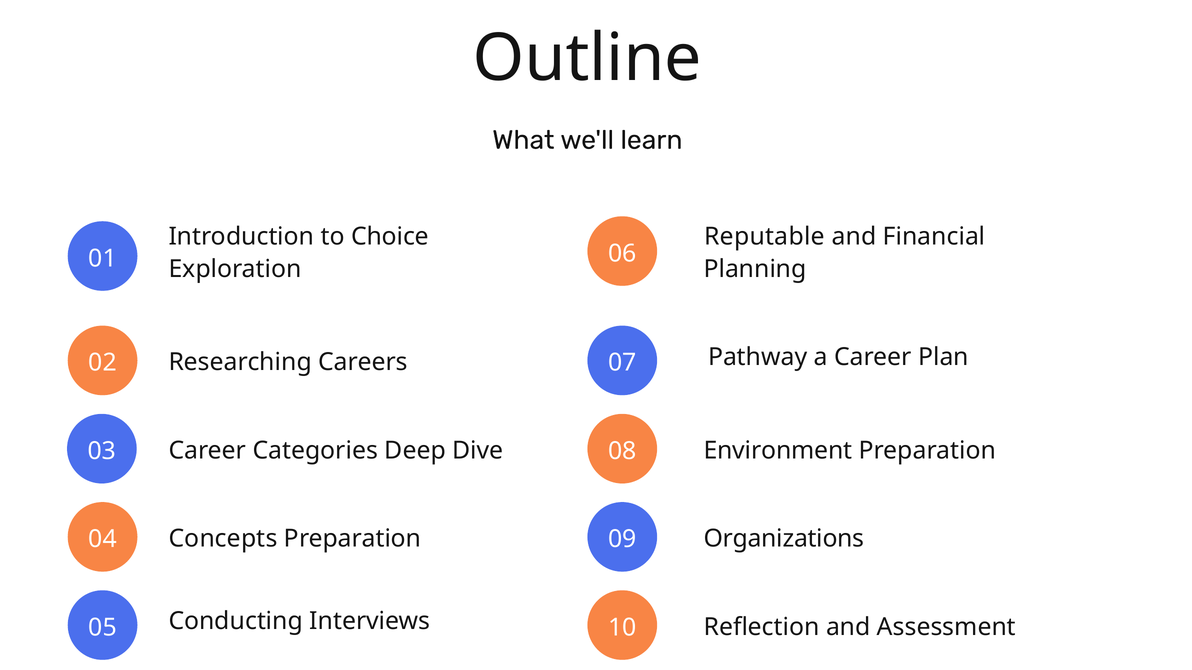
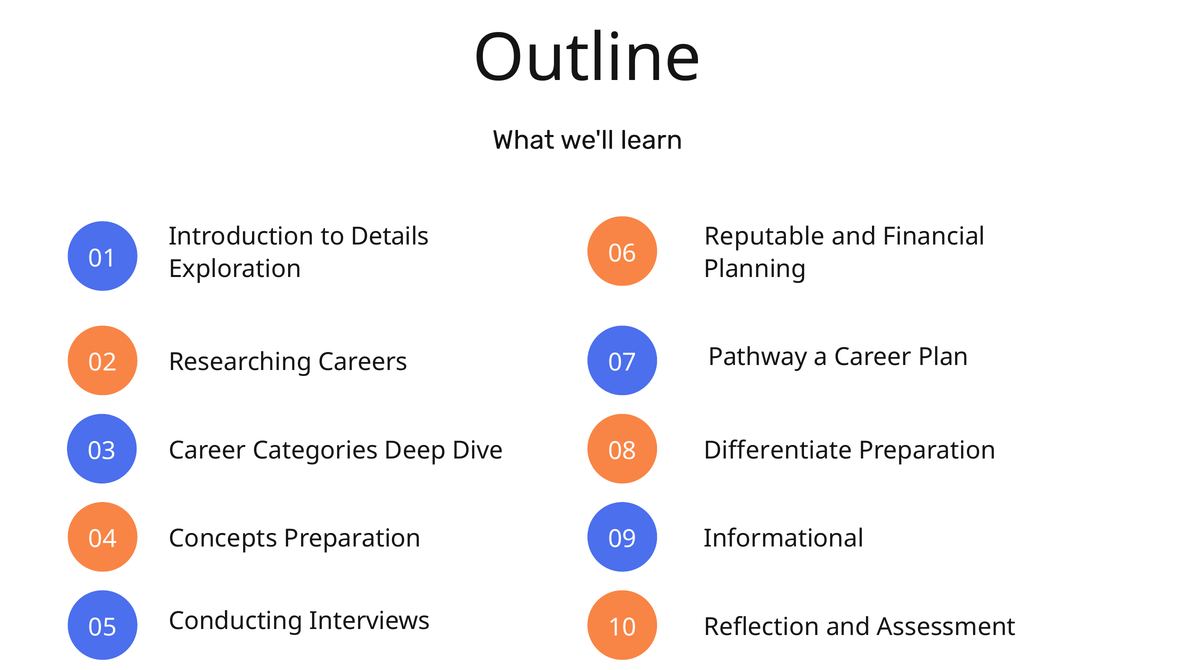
Choice: Choice -> Details (390, 237)
Environment: Environment -> Differentiate (778, 451)
Organizations: Organizations -> Informational (784, 539)
